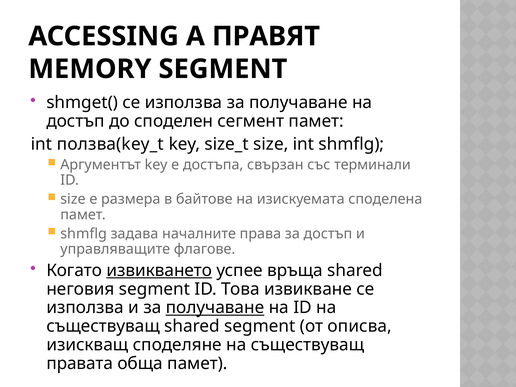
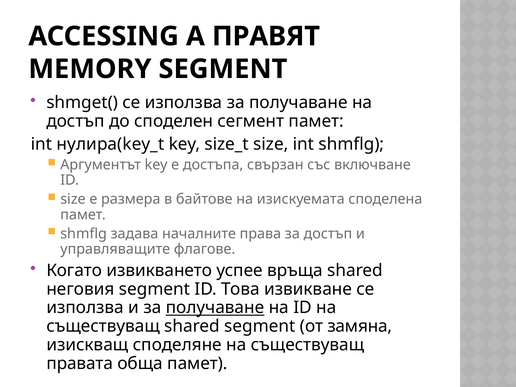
ползва(key_t: ползва(key_t -> нулира(key_t (110, 144)
терминали: терминали -> включване (372, 165)
извикването underline: present -> none (159, 270)
описва: описва -> замяна (360, 326)
